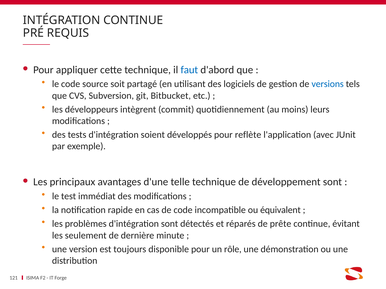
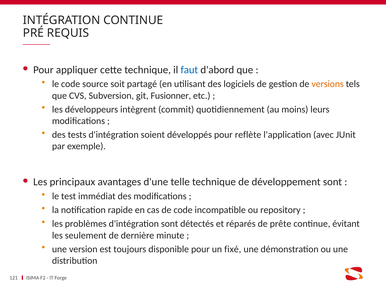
versions colour: blue -> orange (328, 84)
Bitbucket: Bitbucket -> Fusionner (171, 96)
équivalent: équivalent -> repository (280, 210)
rôle: rôle -> fixé (233, 250)
